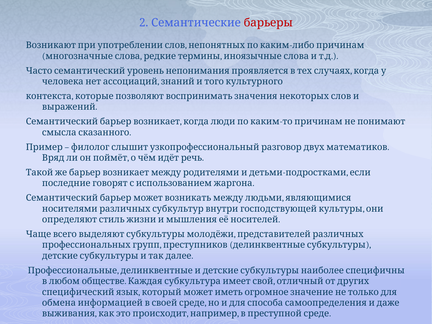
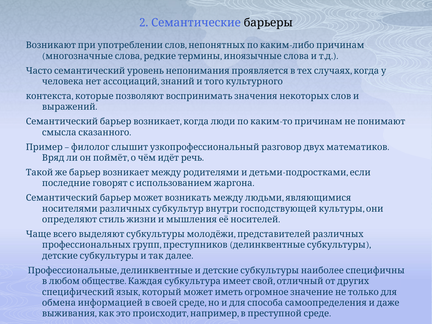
барьеры colour: red -> black (268, 23)
